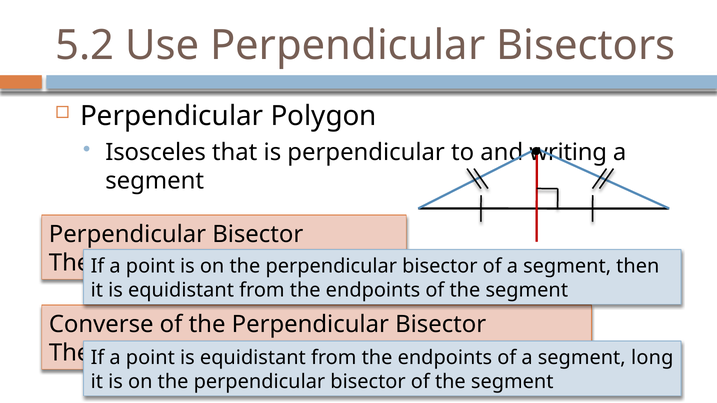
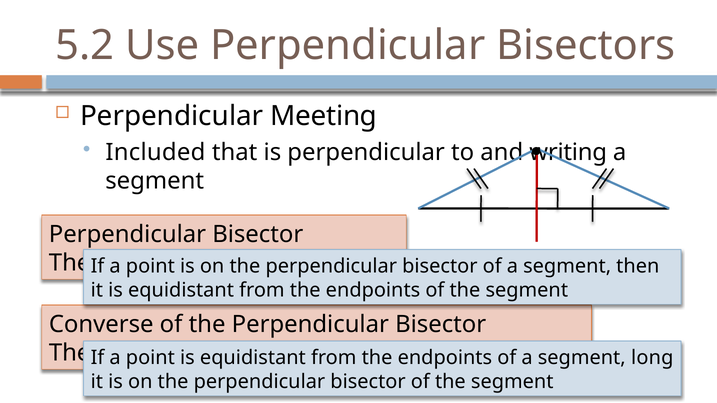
Polygon: Polygon -> Meeting (324, 116)
Isosceles: Isosceles -> Included (155, 153)
